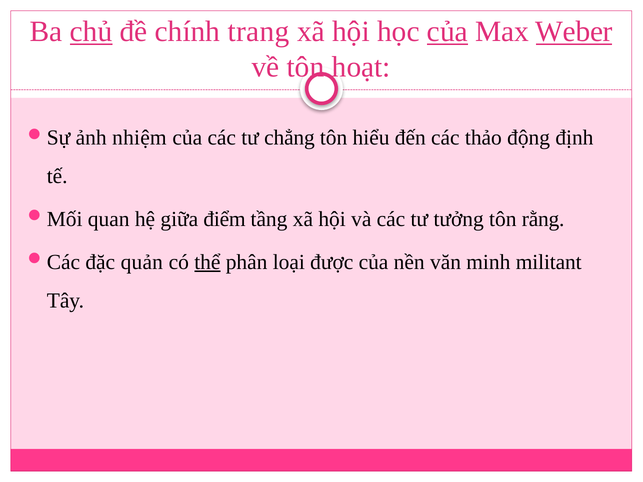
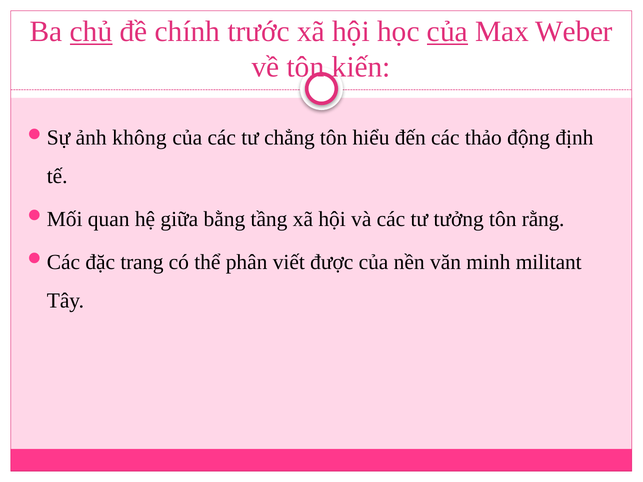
trang: trang -> trước (259, 32)
Weber underline: present -> none (574, 32)
hoạt: hoạt -> kiến (361, 67)
nhiệm: nhiệm -> không (139, 138)
điểm: điểm -> bằng (224, 219)
quản: quản -> trang (142, 262)
thể underline: present -> none (207, 262)
loại: loại -> viết (289, 262)
